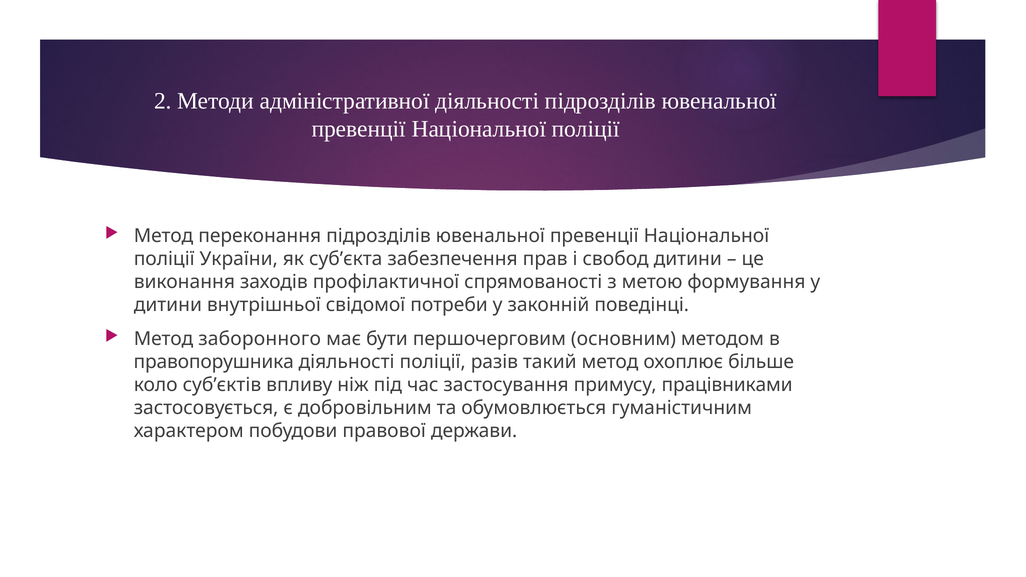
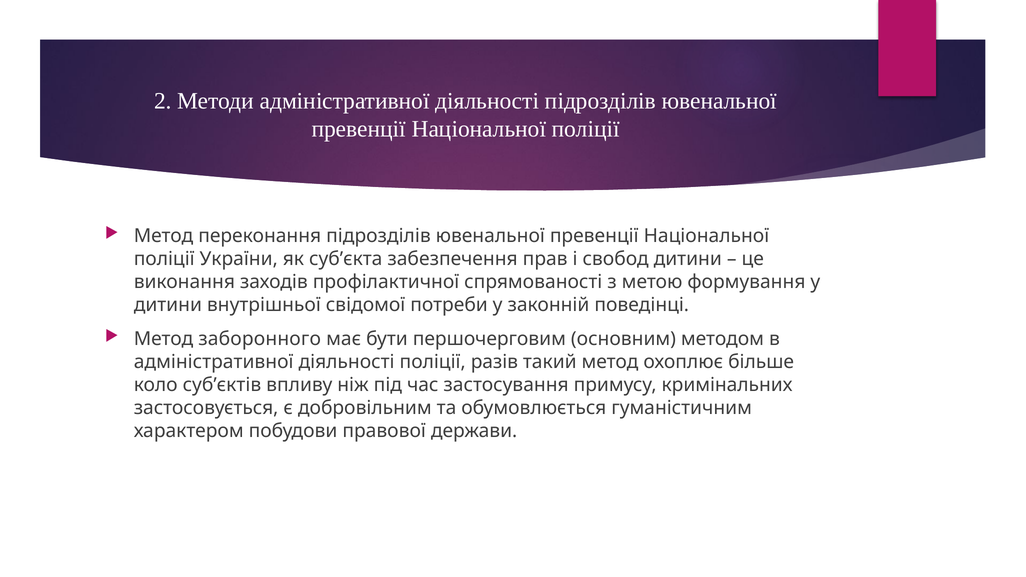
правопорушника: правопорушника -> адміністративної (214, 362)
працівниками: працівниками -> кримінальних (727, 385)
